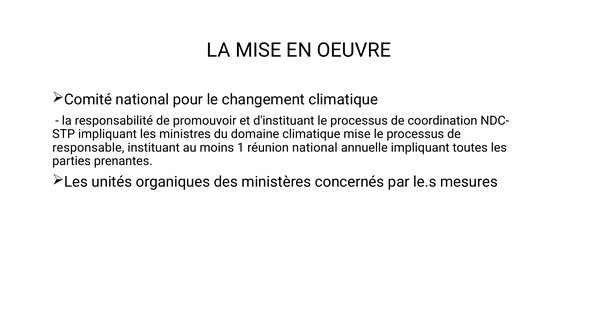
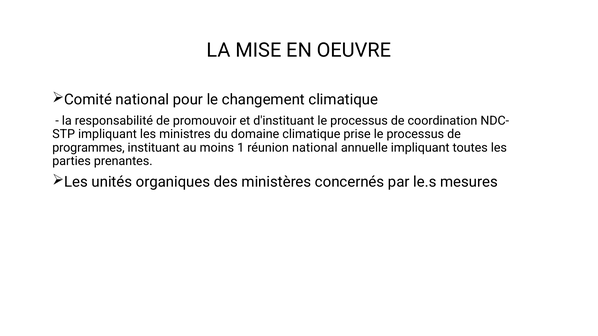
climatique mise: mise -> prise (357, 134)
responsable: responsable -> programmes (88, 148)
